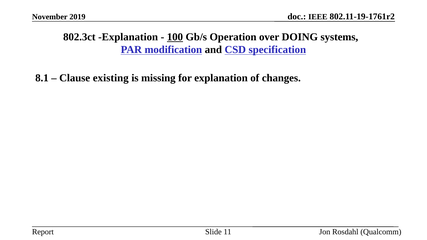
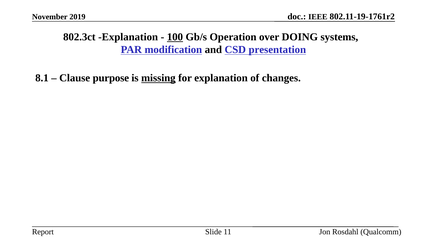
specification: specification -> presentation (277, 50)
existing: existing -> purpose (111, 78)
missing underline: none -> present (158, 78)
